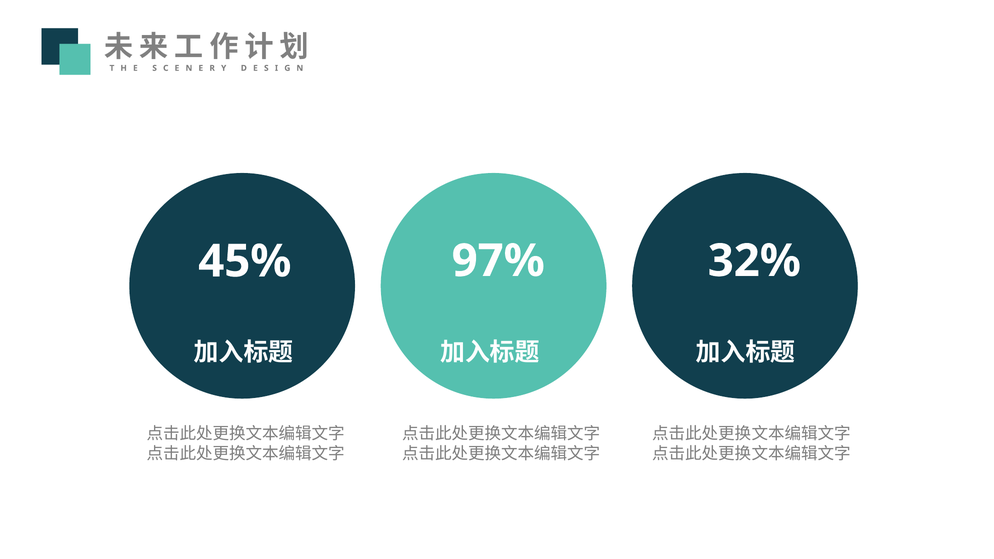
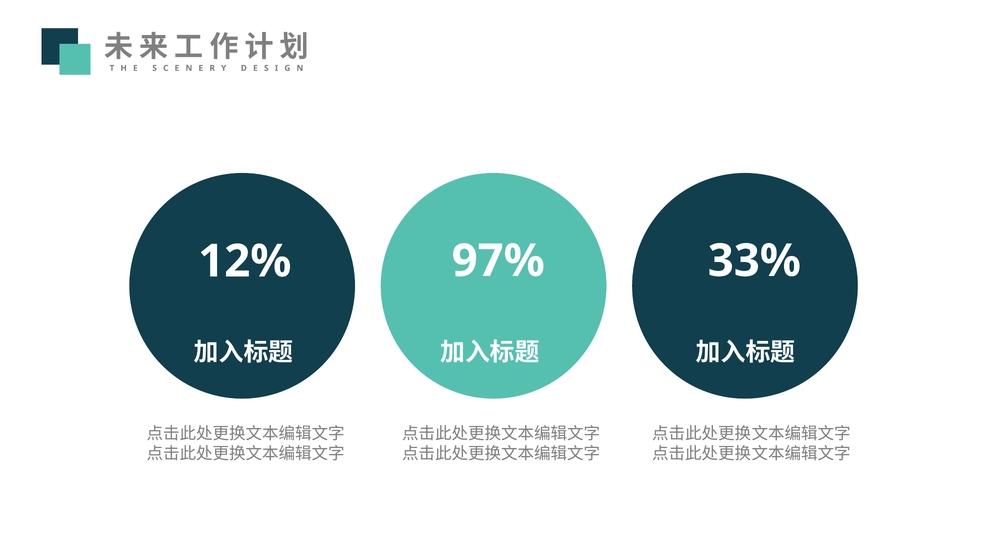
45%: 45% -> 12% (245, 261)
32%: 32% -> 33% (754, 261)
